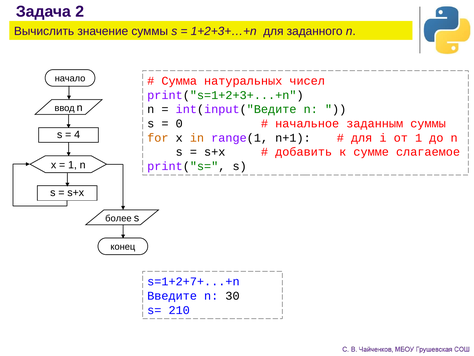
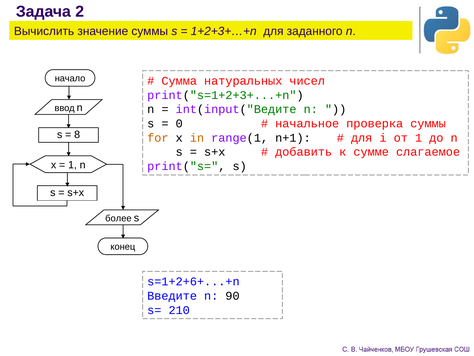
заданным: заданным -> проверка (375, 123)
4: 4 -> 8 (77, 134)
s=1+2+7+...+n: s=1+2+7+...+n -> s=1+2+6+...+n (193, 281)
30: 30 -> 90 (233, 296)
